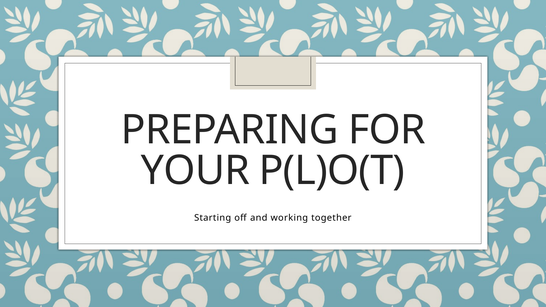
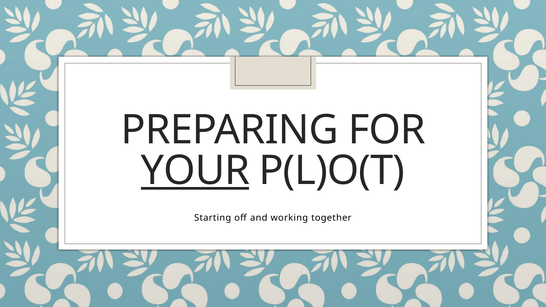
YOUR underline: none -> present (195, 171)
